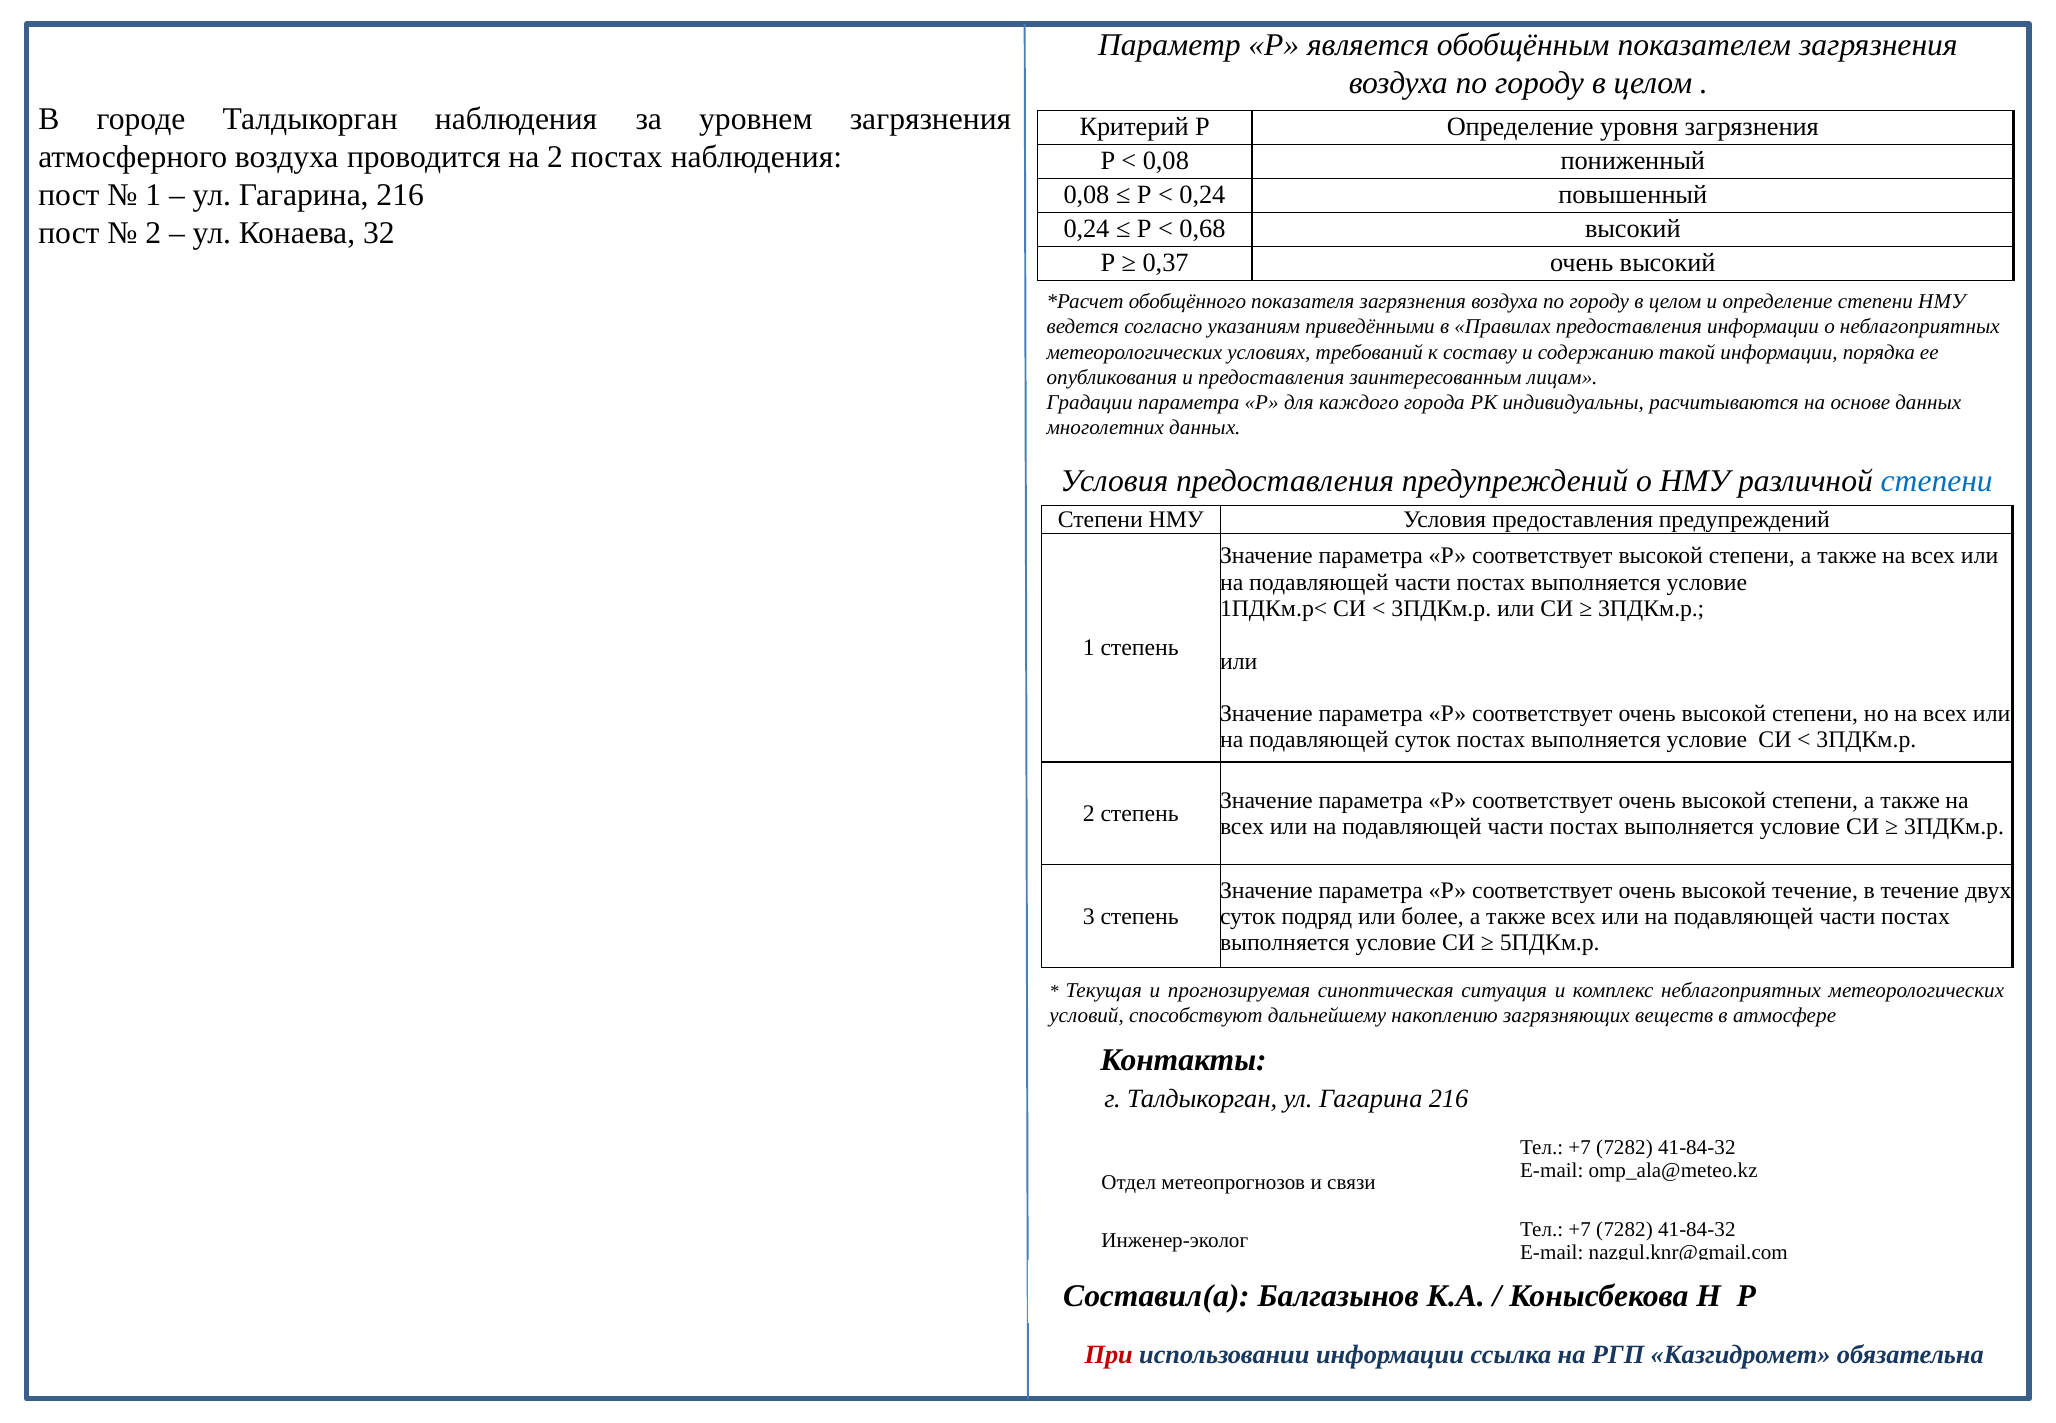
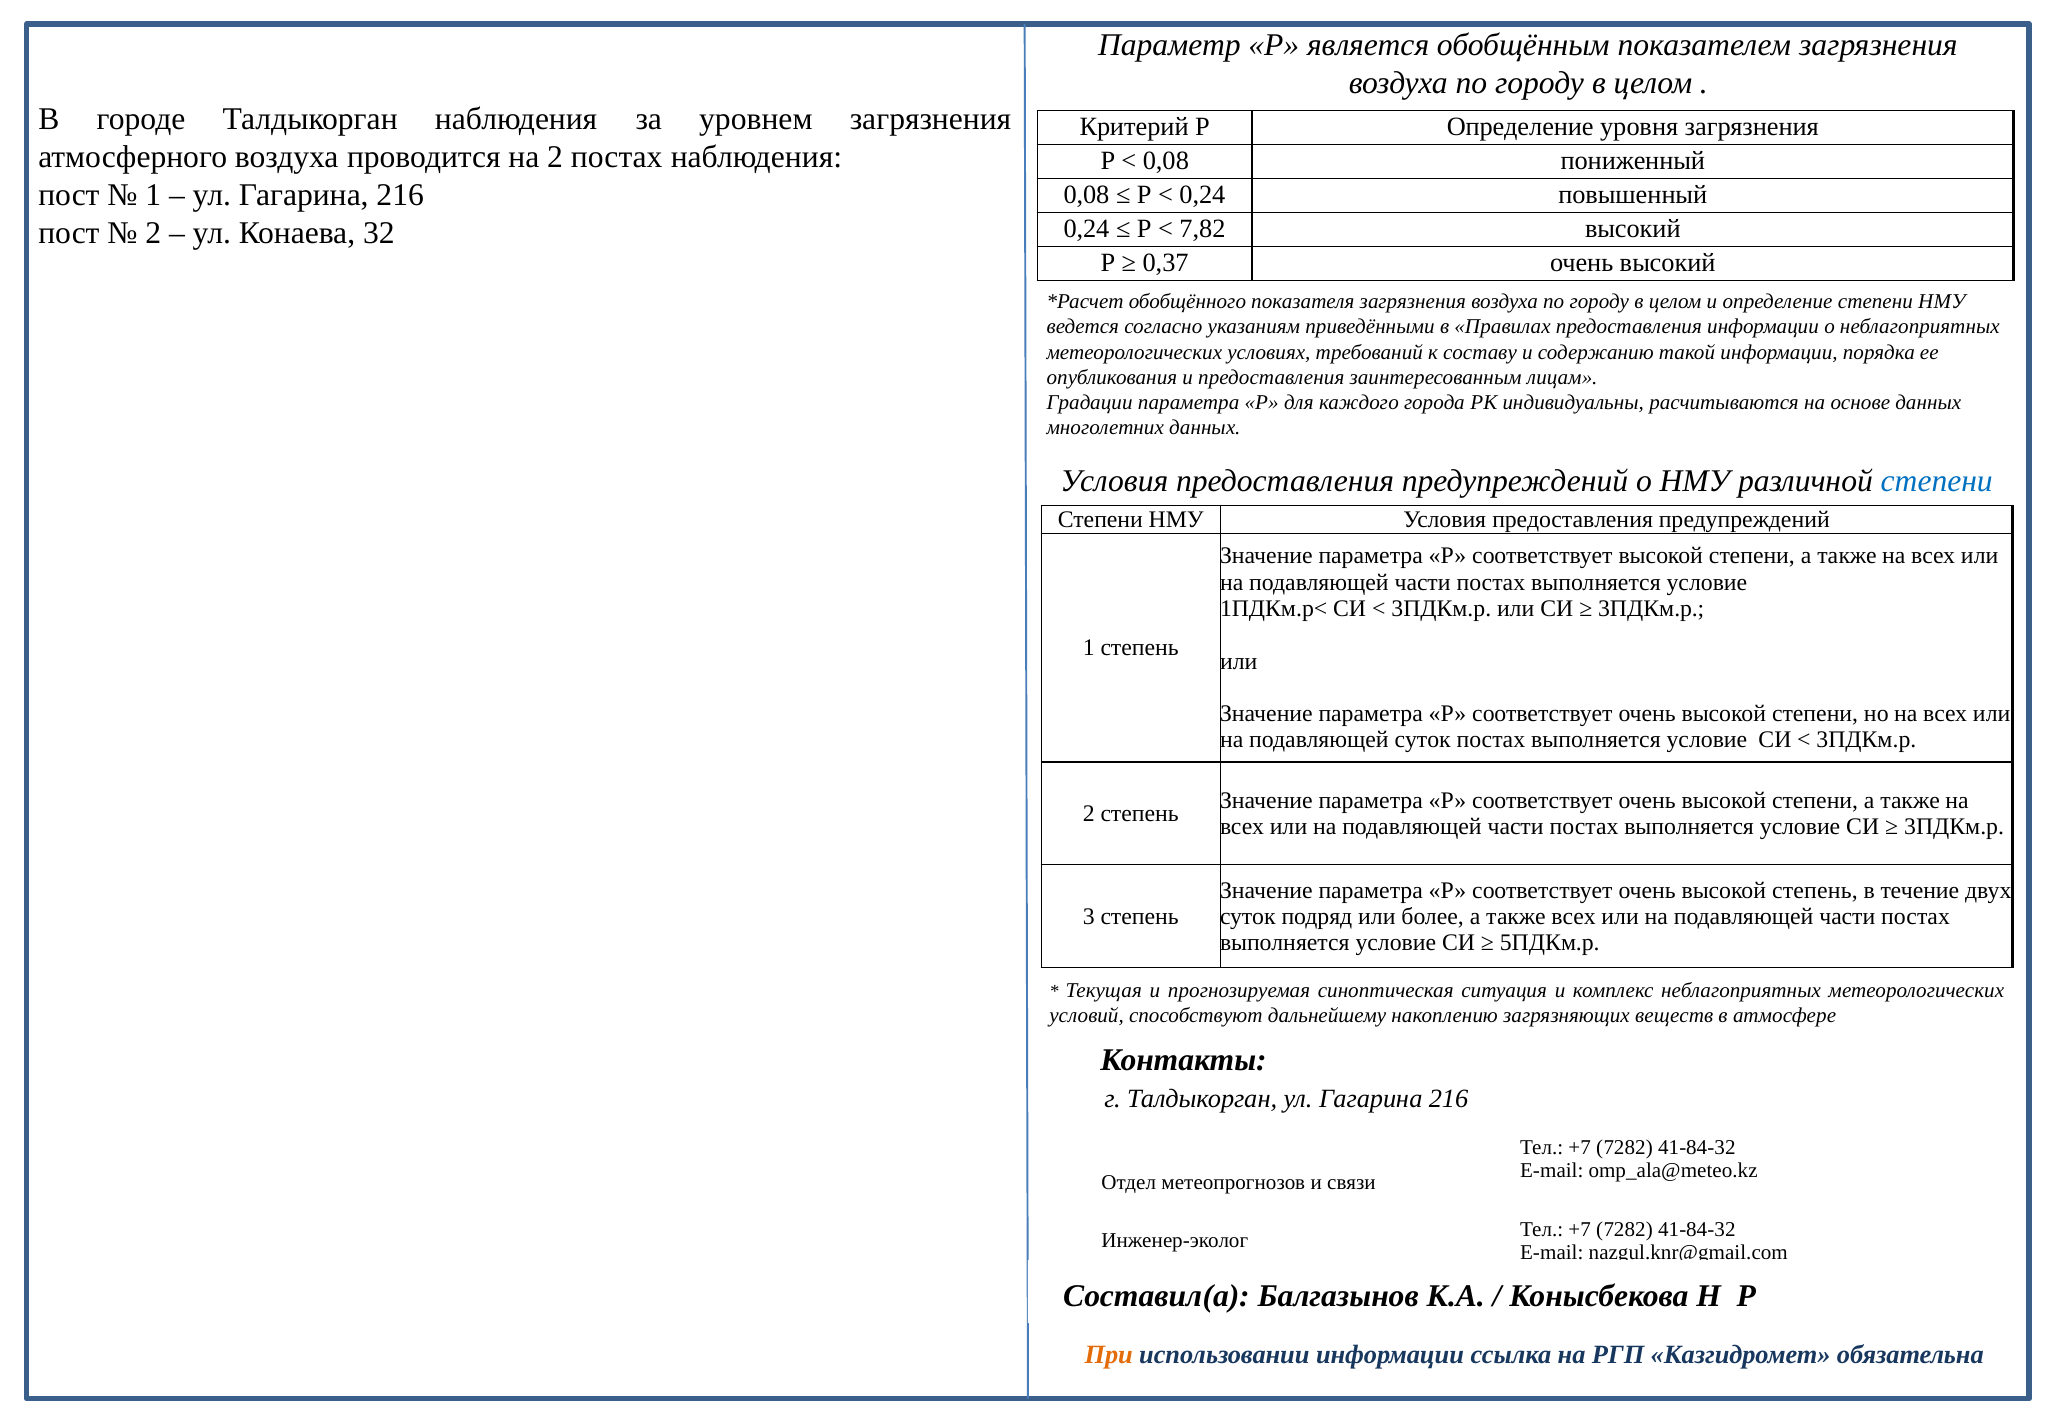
0,68: 0,68 -> 7,82 (1202, 229)
высокой течение: течение -> степень (1815, 890)
При colour: red -> orange (1109, 1355)
